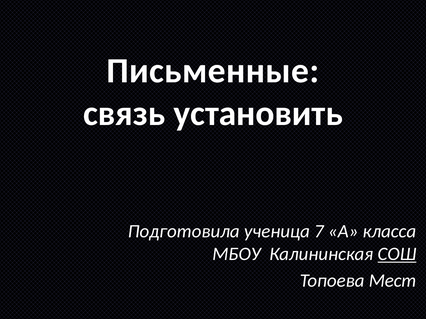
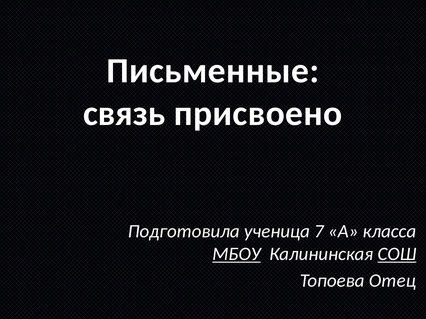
установить: установить -> присвоено (258, 114)
МБОУ underline: none -> present (237, 254)
Мест: Мест -> Отец (392, 281)
